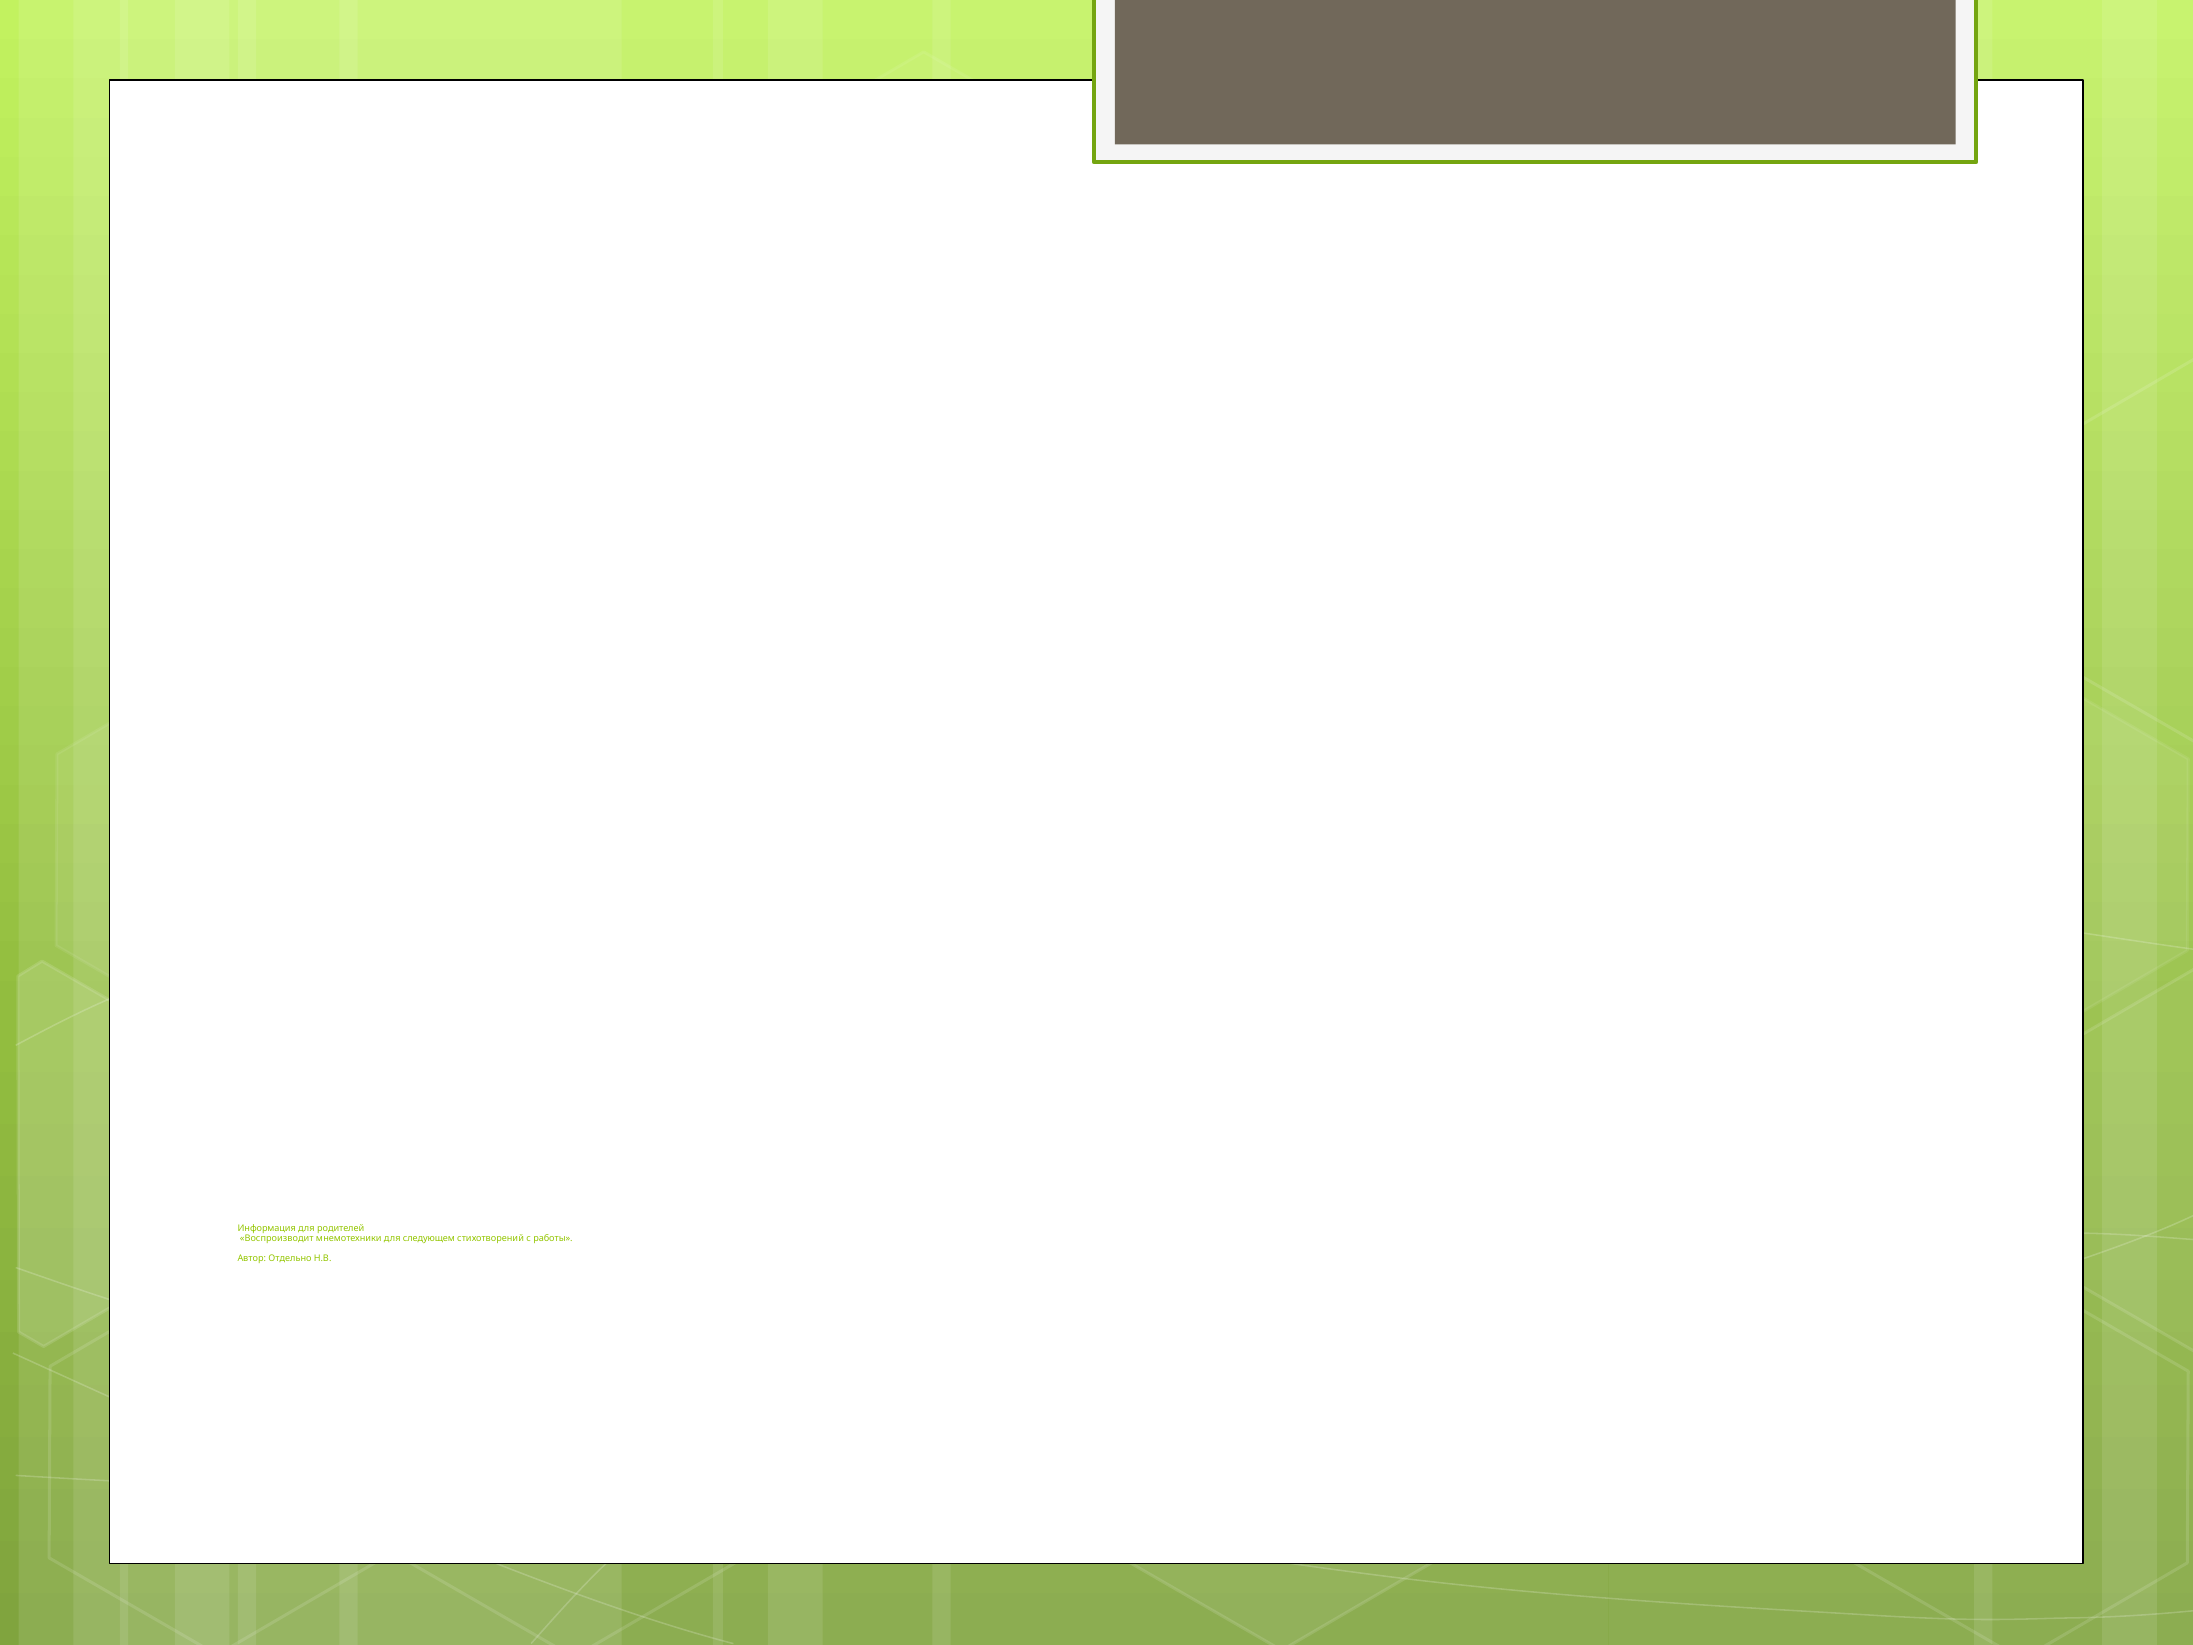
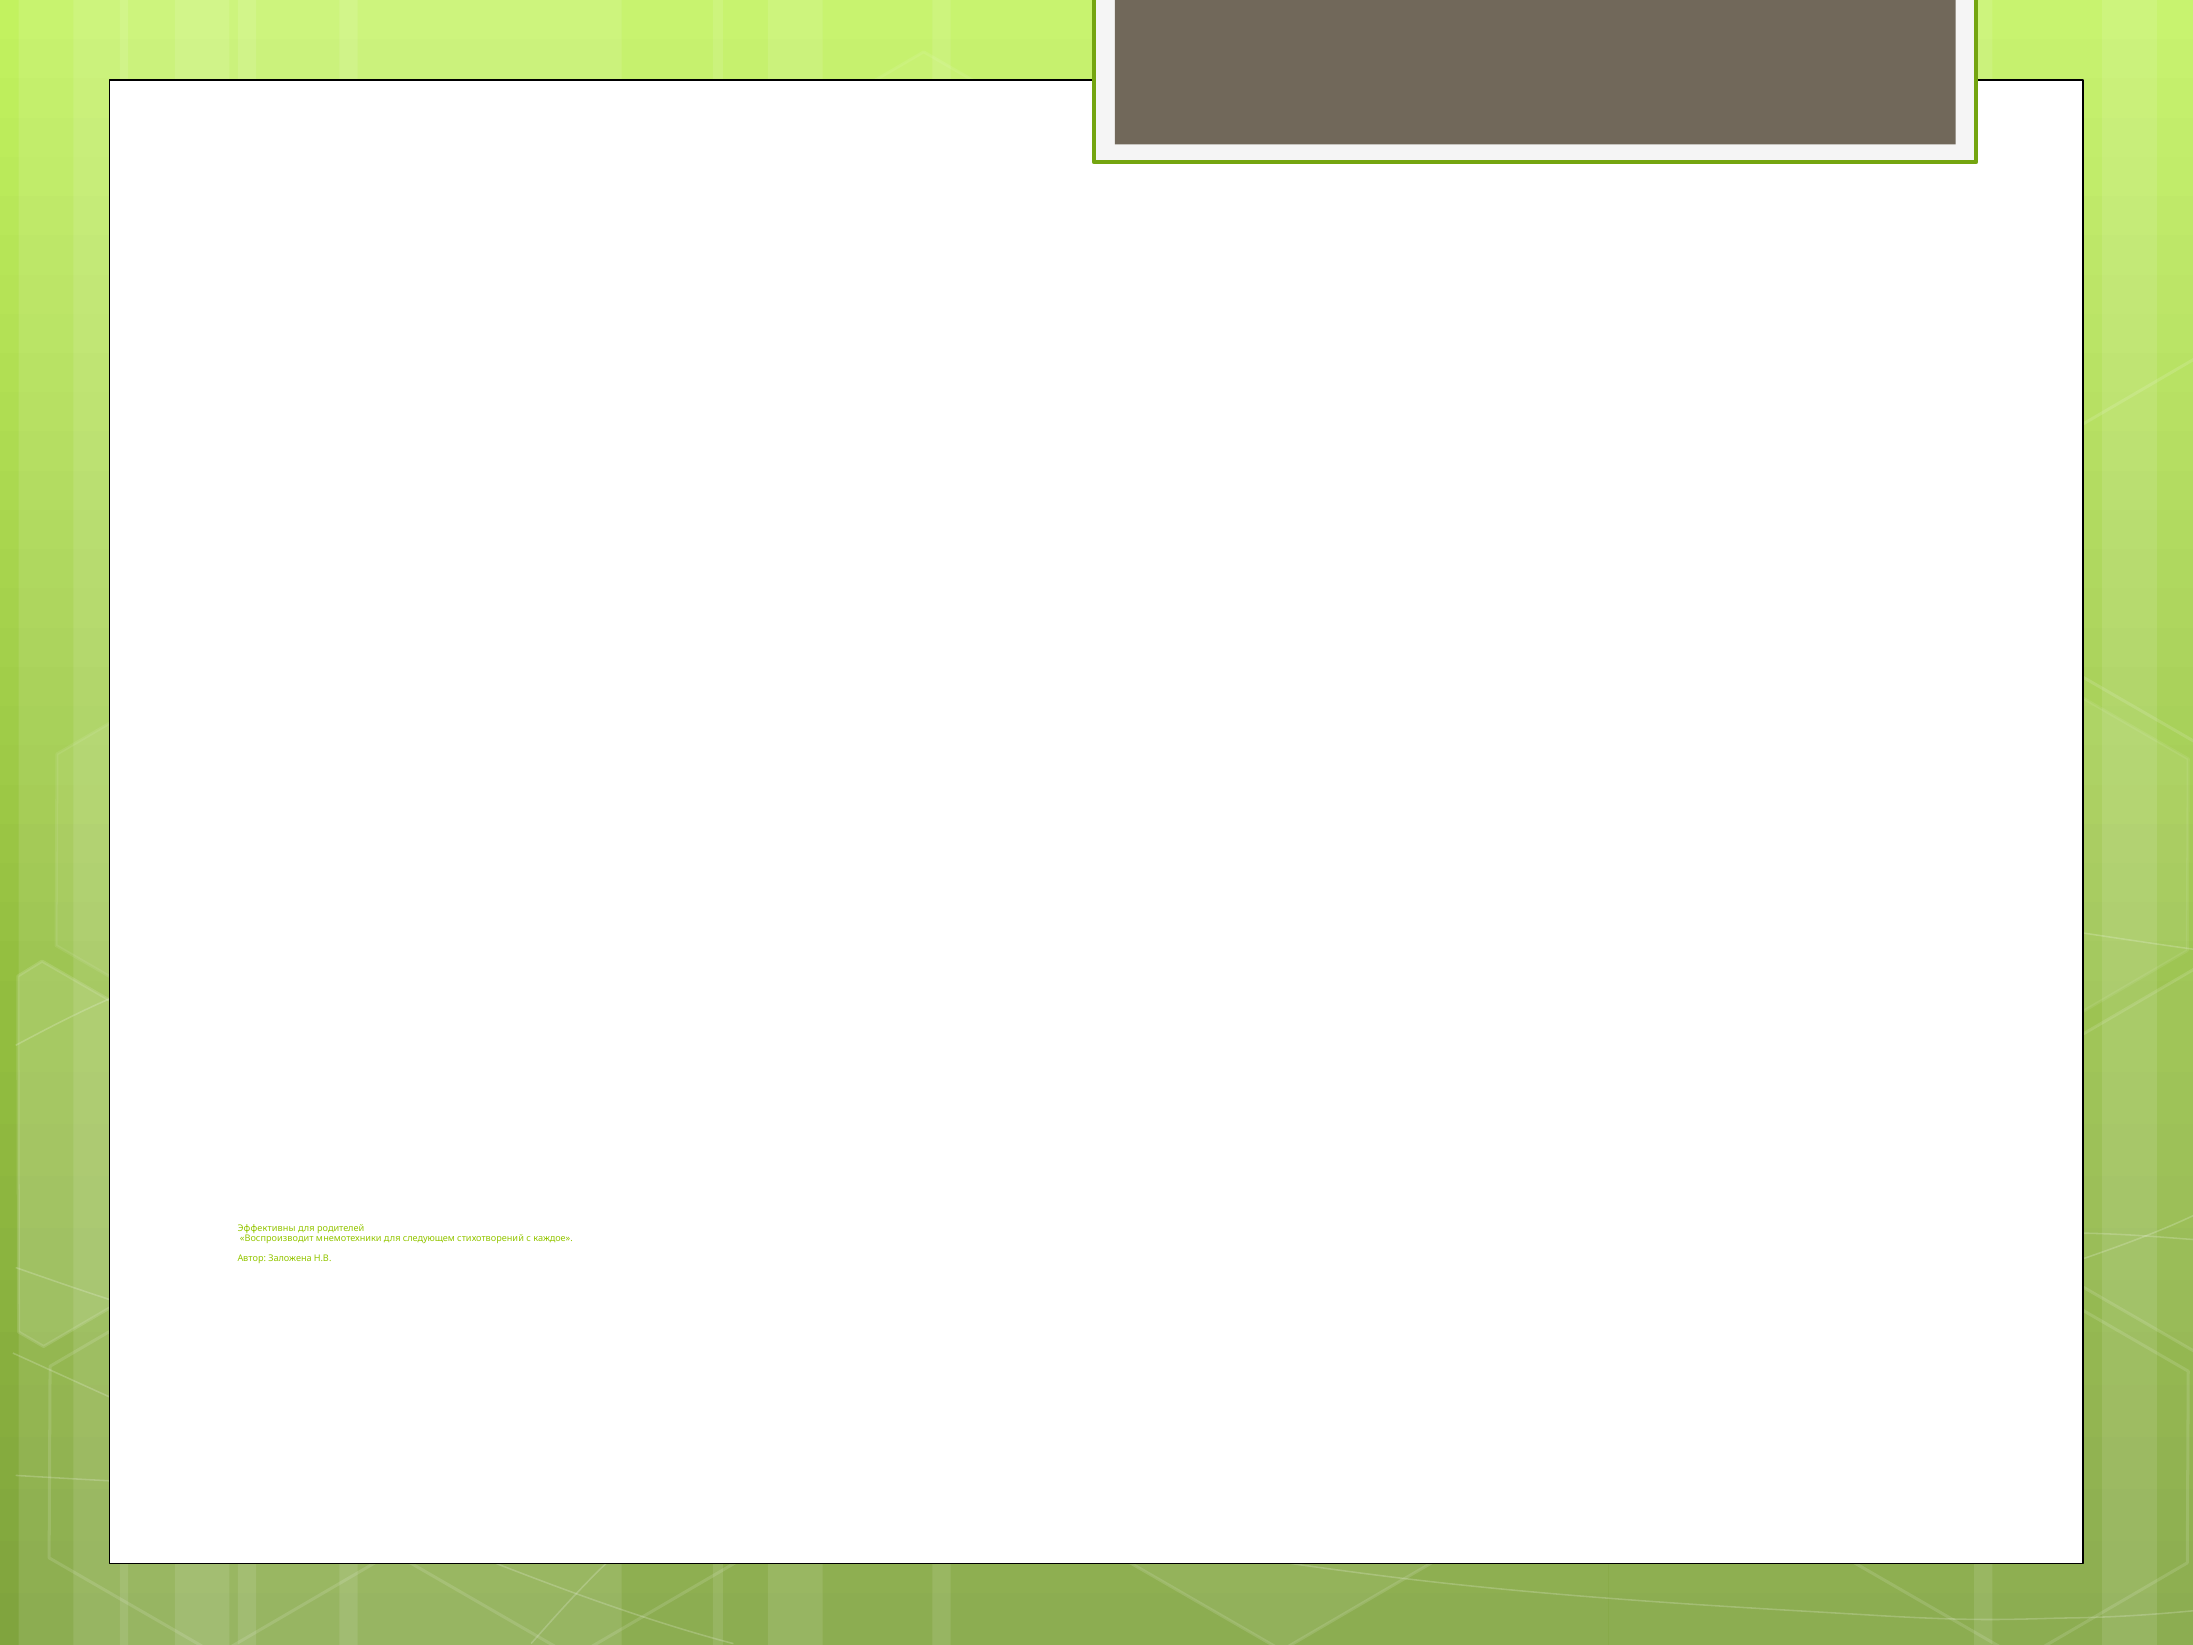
Информация: Информация -> Эффективны (267, 1229)
работы: работы -> каждое (553, 1238)
Отдельно: Отдельно -> Заложена (290, 1258)
